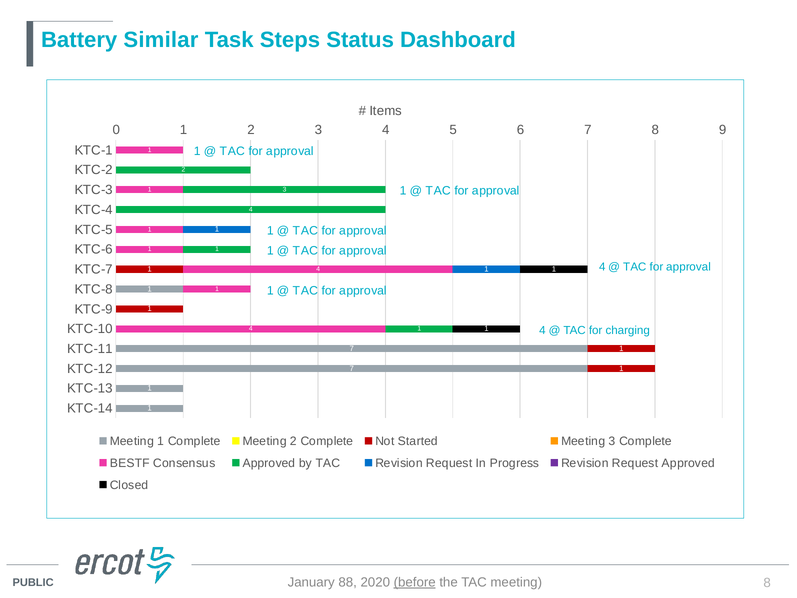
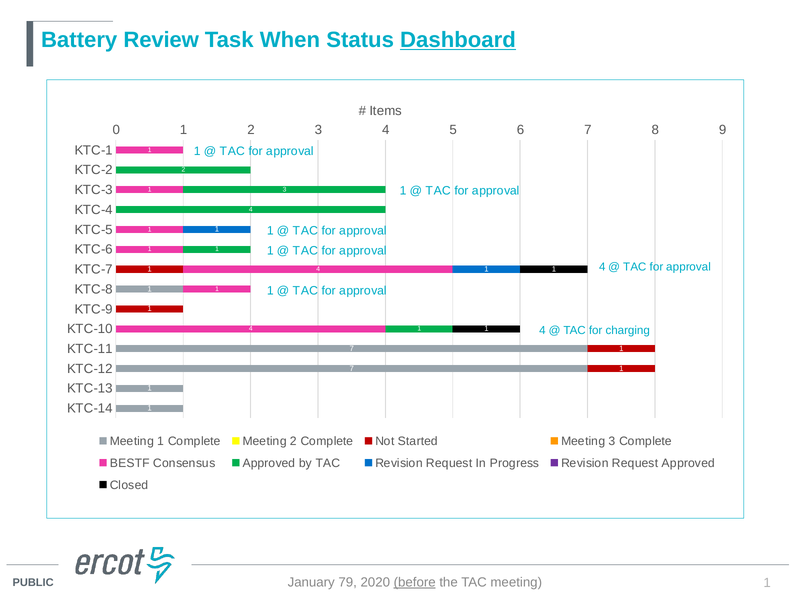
Similar: Similar -> Review (161, 40)
Steps: Steps -> When (290, 40)
Dashboard underline: none -> present (458, 40)
88: 88 -> 79 (348, 582)
TAC meeting 8: 8 -> 1 (767, 582)
